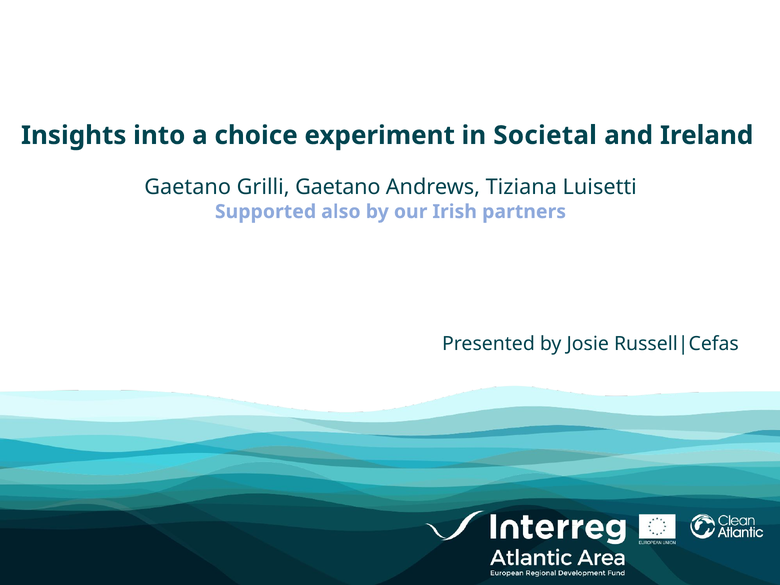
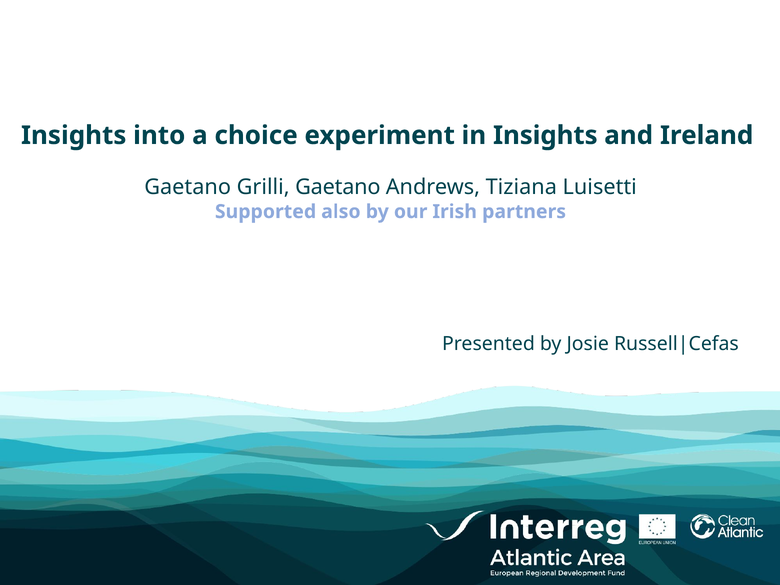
in Societal: Societal -> Insights (545, 135)
